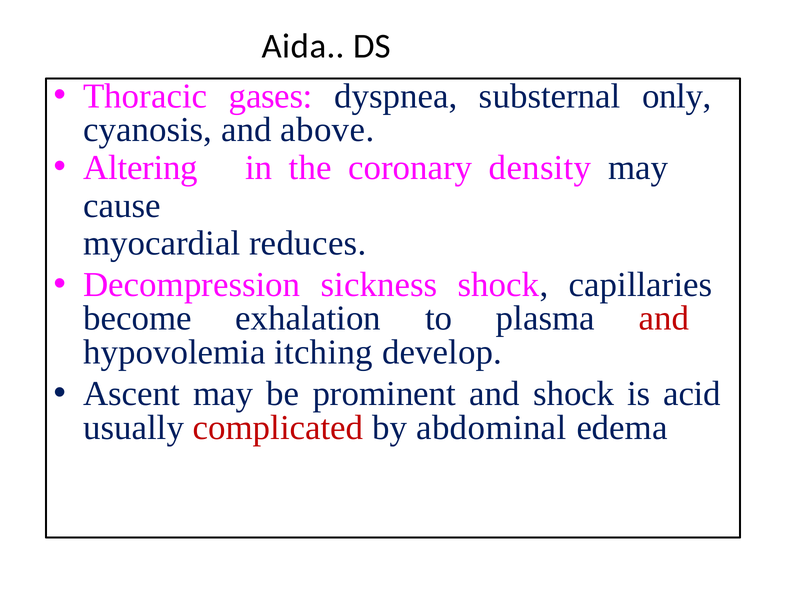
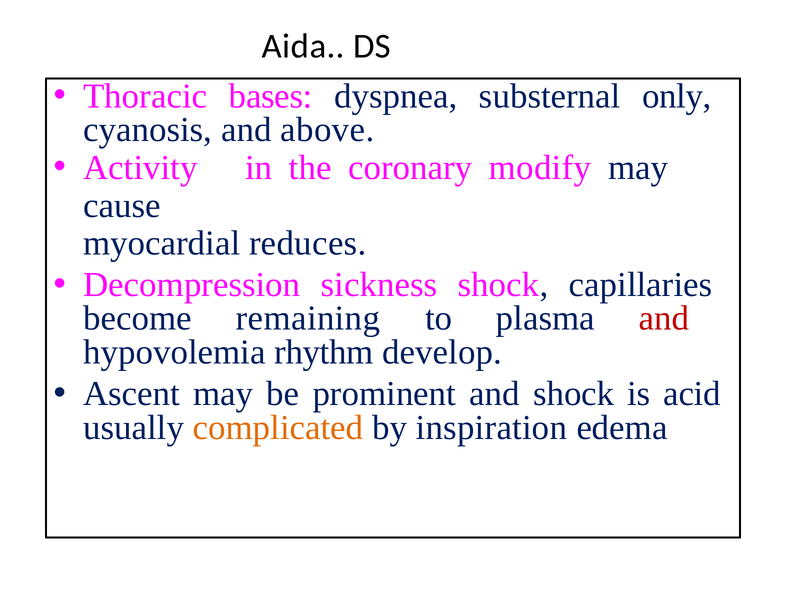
gases: gases -> bases (271, 96)
Altering: Altering -> Activity (140, 168)
density: density -> modify (540, 168)
exhalation: exhalation -> remaining (308, 318)
itching: itching -> rhythm (324, 352)
complicated colour: red -> orange (278, 427)
abdominal: abdominal -> inspiration (491, 427)
